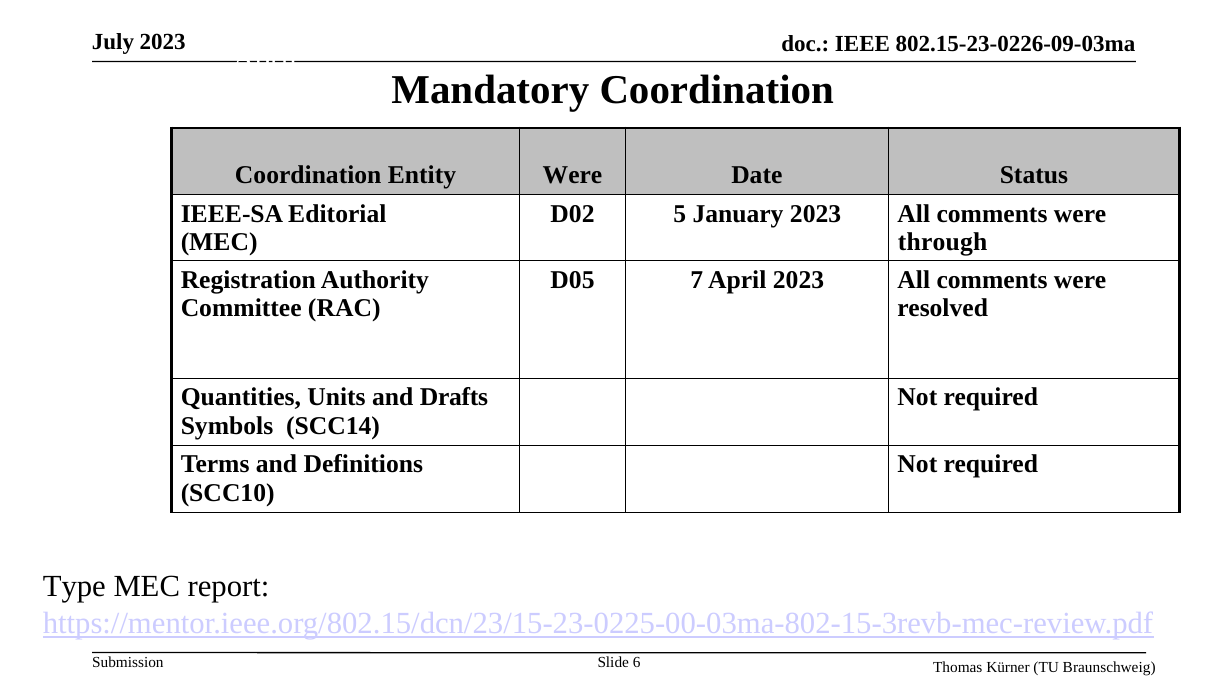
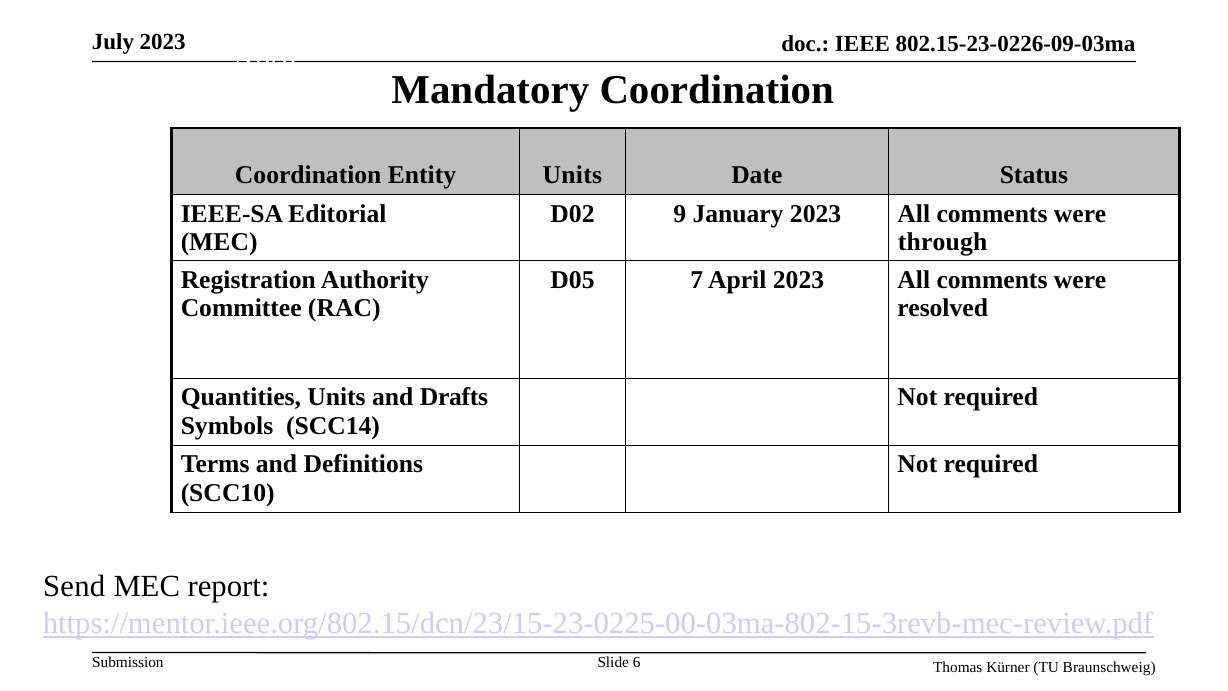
Entity Were: Were -> Units (572, 175)
5: 5 -> 9 (680, 214)
Type: Type -> Send (74, 586)
